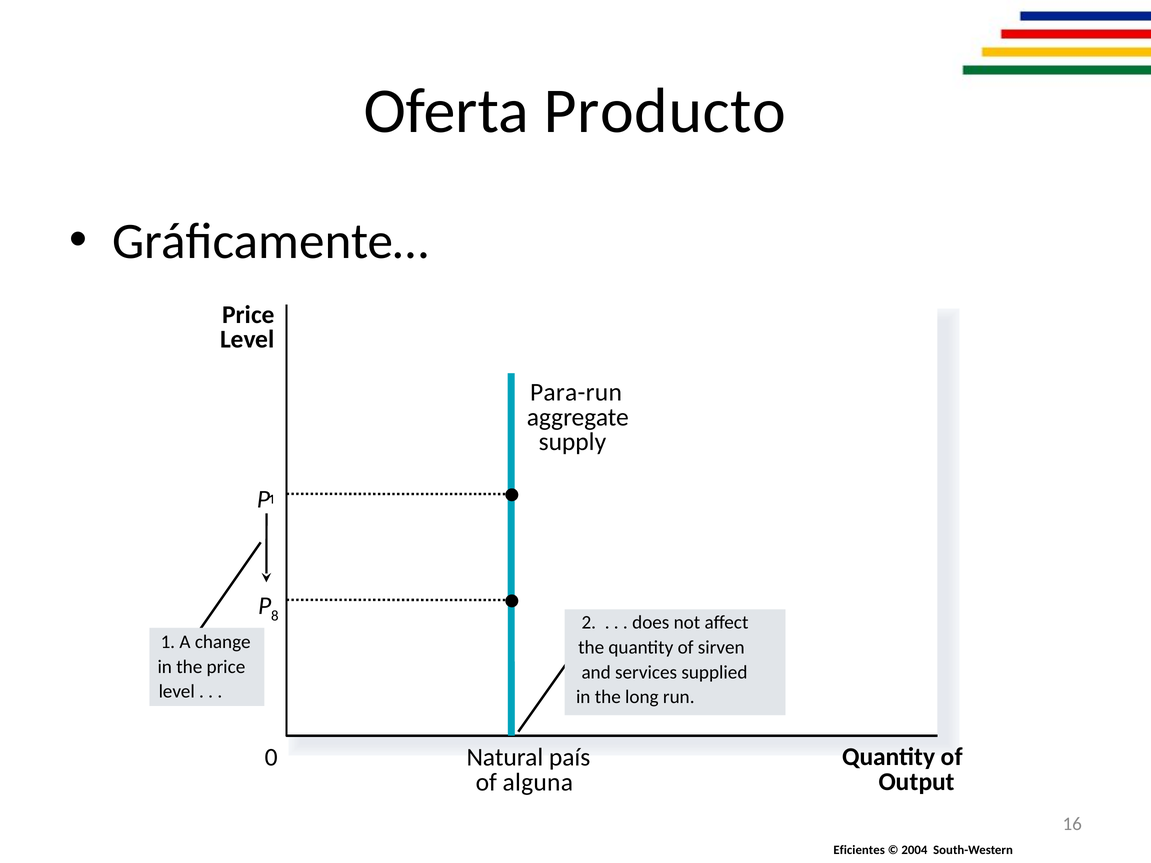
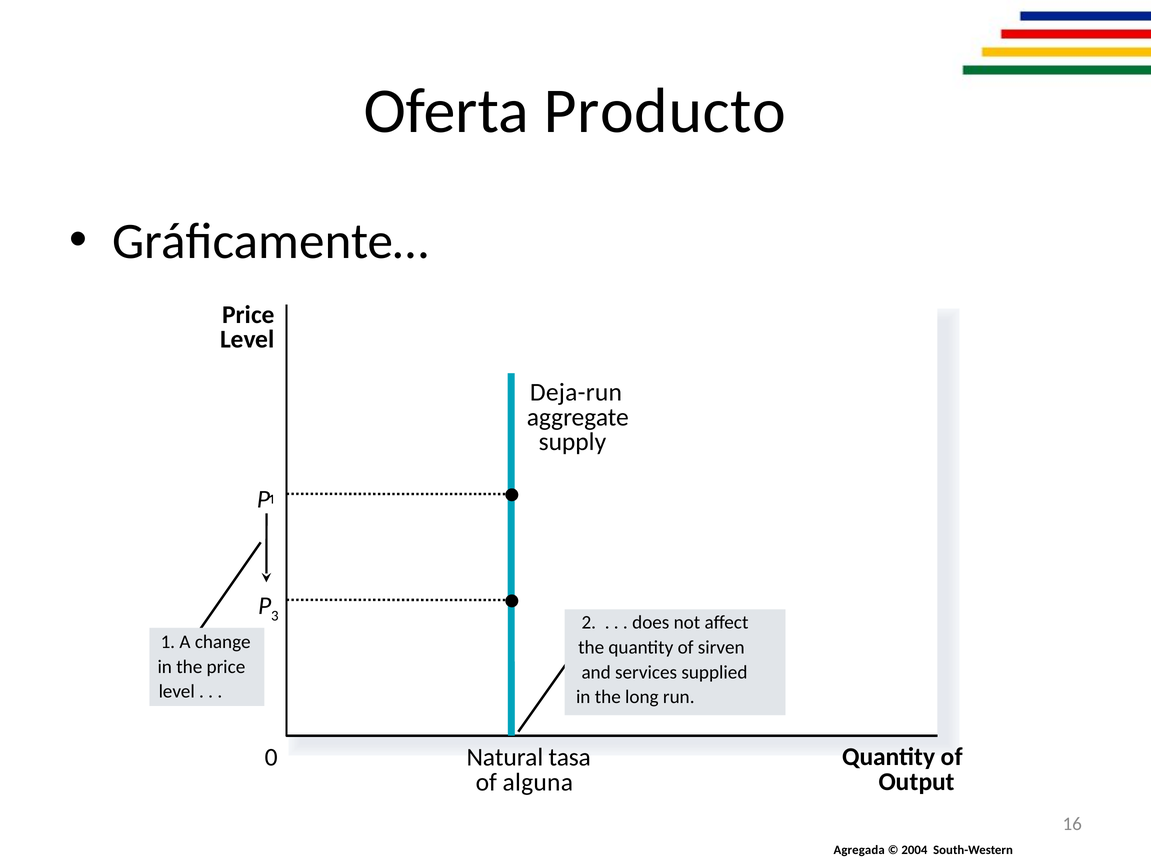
Para-run: Para-run -> Deja-run (576, 392)
8: 8 -> 3 (275, 616)
país: país -> tasa (570, 757)
Eficientes: Eficientes -> Agregada (859, 850)
